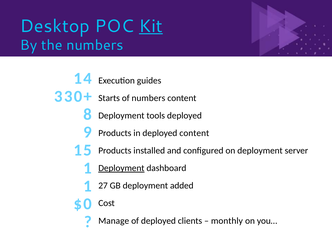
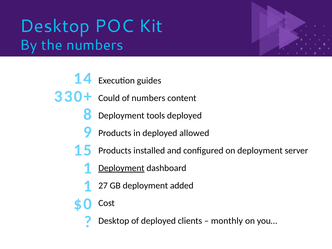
Kit underline: present -> none (151, 26)
Starts: Starts -> Could (109, 98)
deployed content: content -> allowed (194, 133)
Manage: Manage -> Desktop (114, 221)
